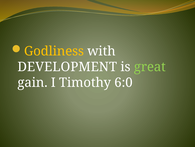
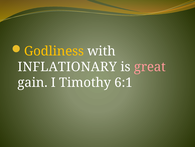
DEVELOPMENT: DEVELOPMENT -> INFLATIONARY (67, 67)
great colour: light green -> pink (150, 67)
6:0: 6:0 -> 6:1 (123, 82)
